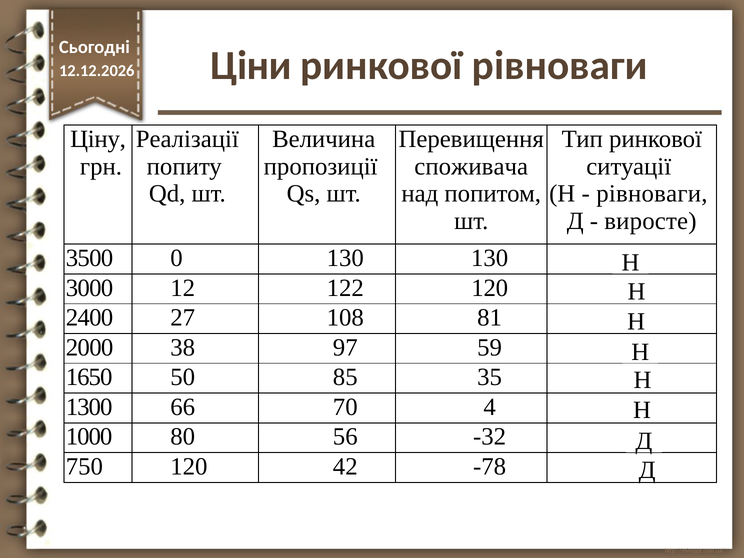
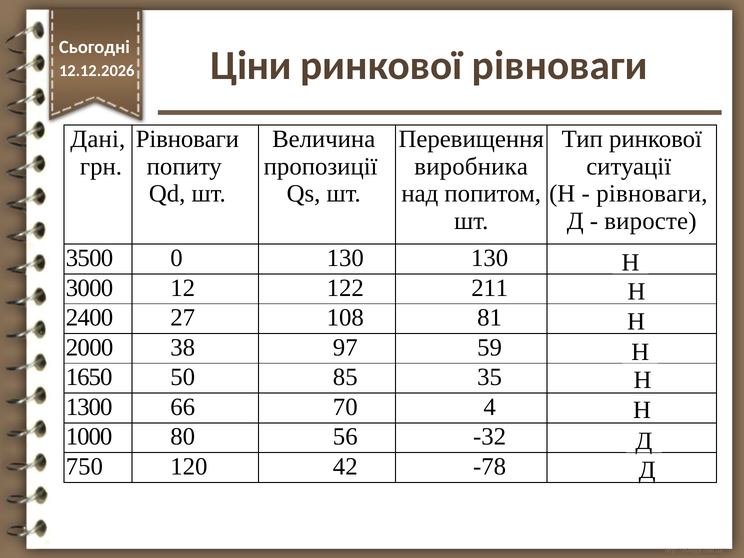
Ціну: Ціну -> Дані (98, 139)
Реалізації: Реалізації -> Рівноваги (187, 139)
споживача: споживача -> виробника (471, 166)
122 120: 120 -> 211 (490, 288)
